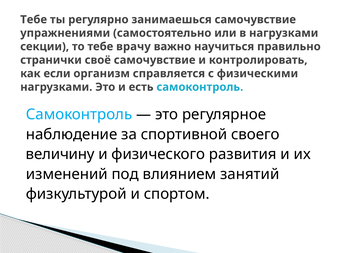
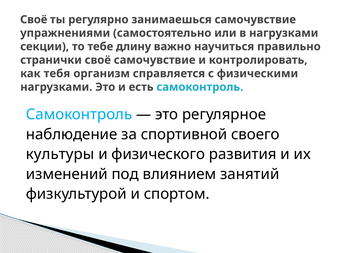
Тебе: Тебе -> Своё (34, 20)
врачу: врачу -> длину (134, 47)
если: если -> тебя (57, 74)
величину: величину -> культуры (60, 155)
